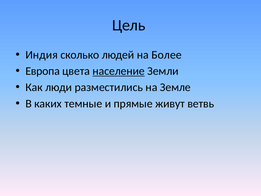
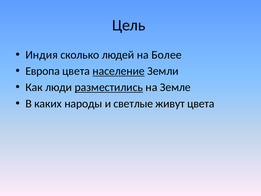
разместились underline: none -> present (109, 87)
темные: темные -> народы (83, 103)
прямые: прямые -> светлые (133, 103)
живут ветвь: ветвь -> цвета (201, 103)
